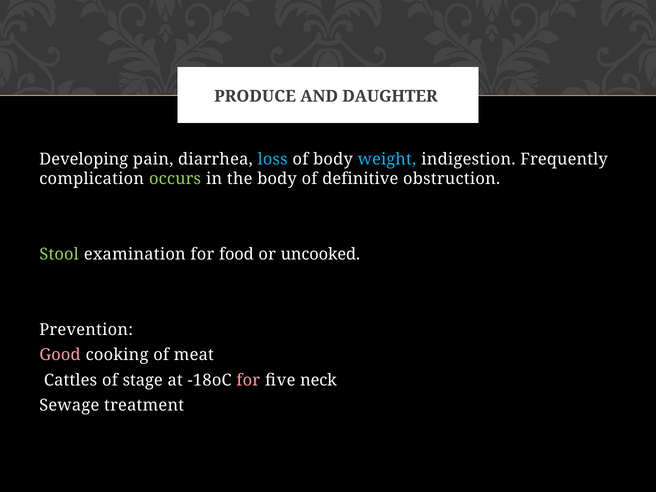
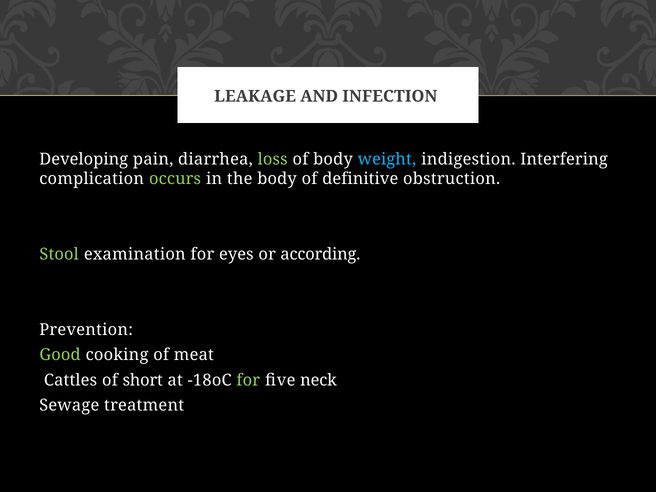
PRODUCE: PRODUCE -> LEAKAGE (255, 96)
DAUGHTER: DAUGHTER -> INFECTION (390, 96)
loss colour: light blue -> light green (273, 159)
Frequently: Frequently -> Interfering (564, 159)
food: food -> eyes (236, 254)
uncooked: uncooked -> according (320, 254)
Good colour: pink -> light green (60, 355)
stage: stage -> short (143, 380)
for colour: pink -> light green (248, 380)
